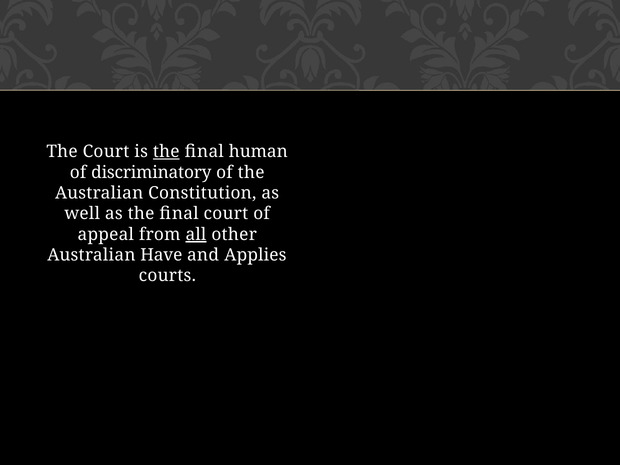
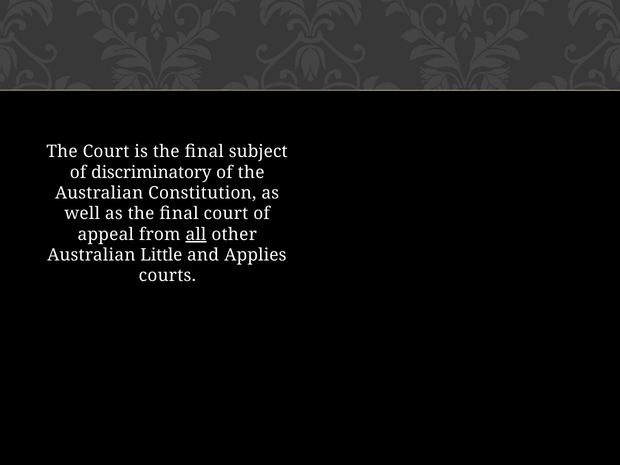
the underline: present -> none (166, 152)
human: human -> subject (258, 152)
Have: Have -> Little (161, 255)
